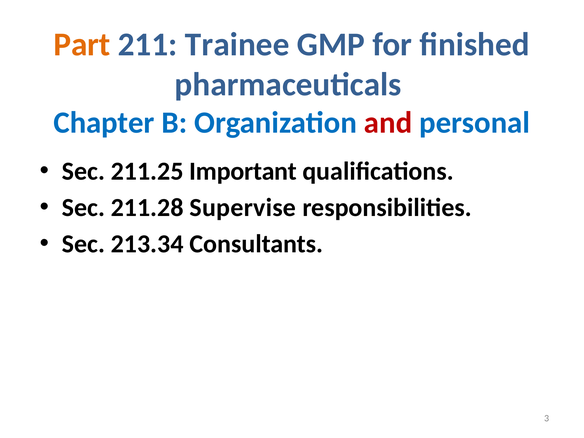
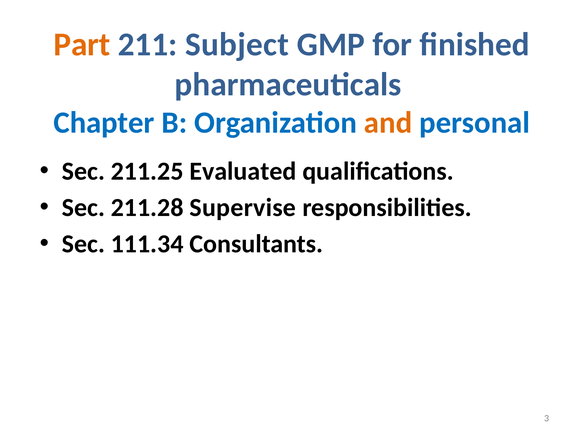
Trainee: Trainee -> Subject (237, 45)
and colour: red -> orange (388, 123)
Important: Important -> Evaluated (243, 171)
213.34: 213.34 -> 111.34 (147, 244)
